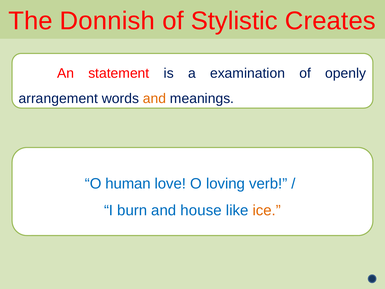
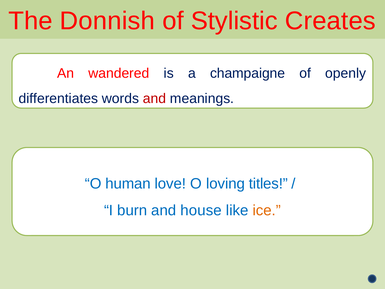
statement: statement -> wandered (119, 73)
examination: examination -> champaigne (248, 73)
arrangement: arrangement -> differentiates (58, 98)
and colour: orange -> red (155, 98)
verb: verb -> titles (268, 183)
